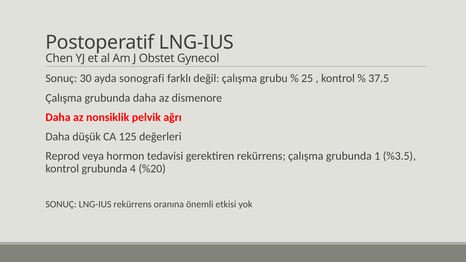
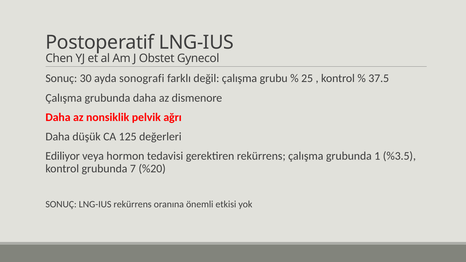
Reprod: Reprod -> Ediliyor (63, 156)
4: 4 -> 7 (133, 169)
